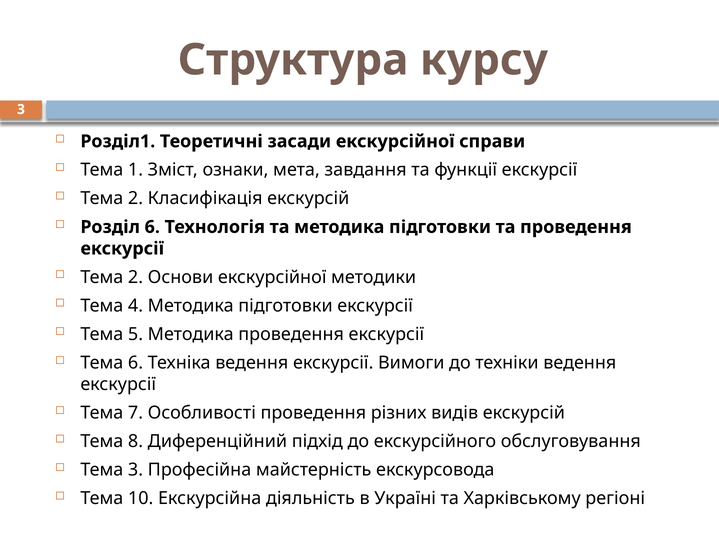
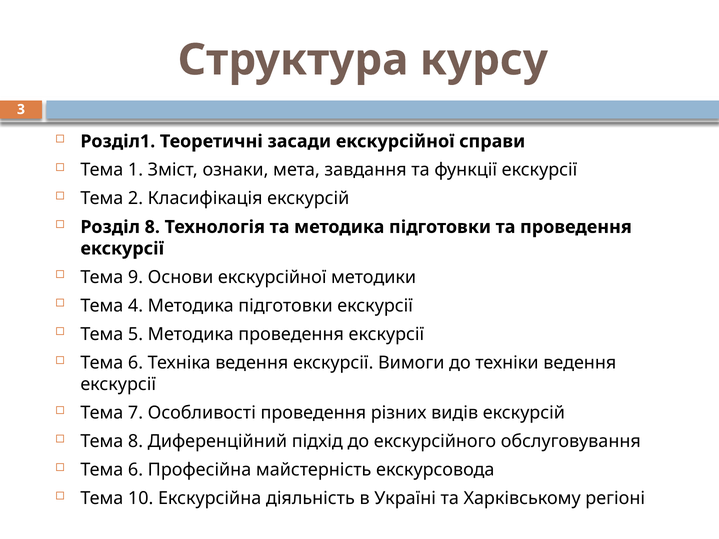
Розділ 6: 6 -> 8 (152, 227)
2: 2 -> 9 (136, 277)
3: 3 -> 6 (136, 470)
